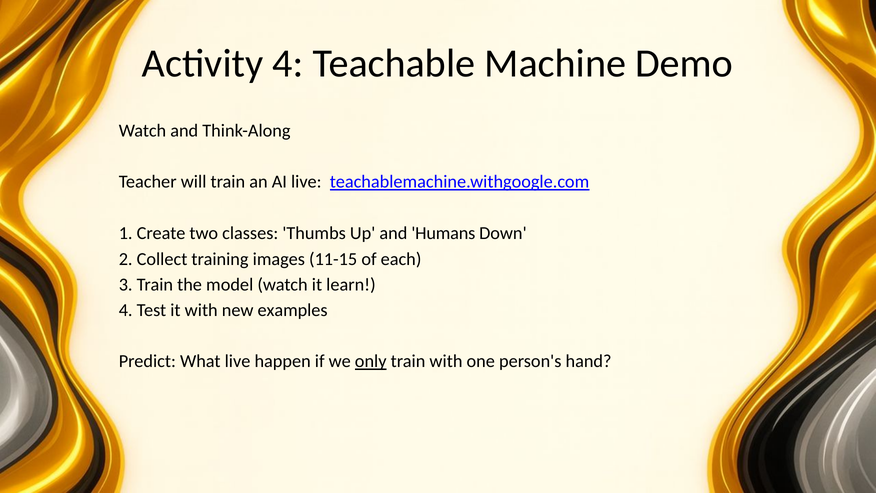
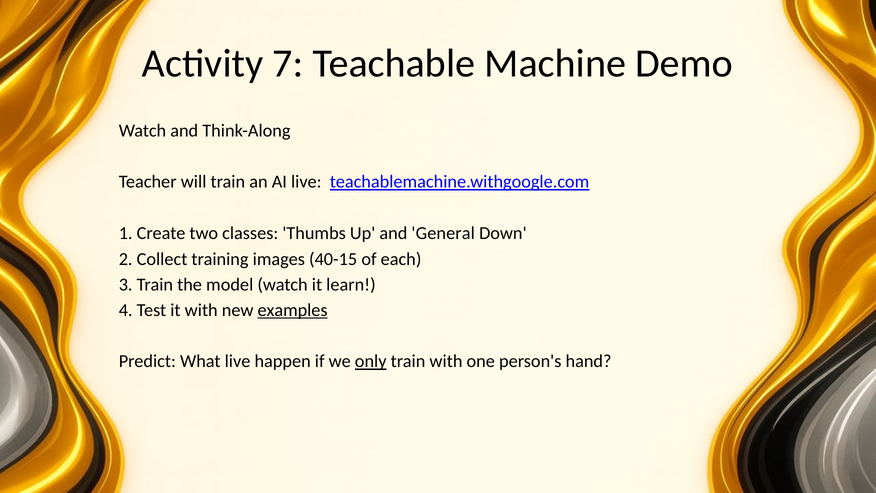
Activity 4: 4 -> 7 (288, 64)
Humans: Humans -> General (443, 233)
11-15: 11-15 -> 40-15 (333, 259)
examples underline: none -> present (293, 310)
